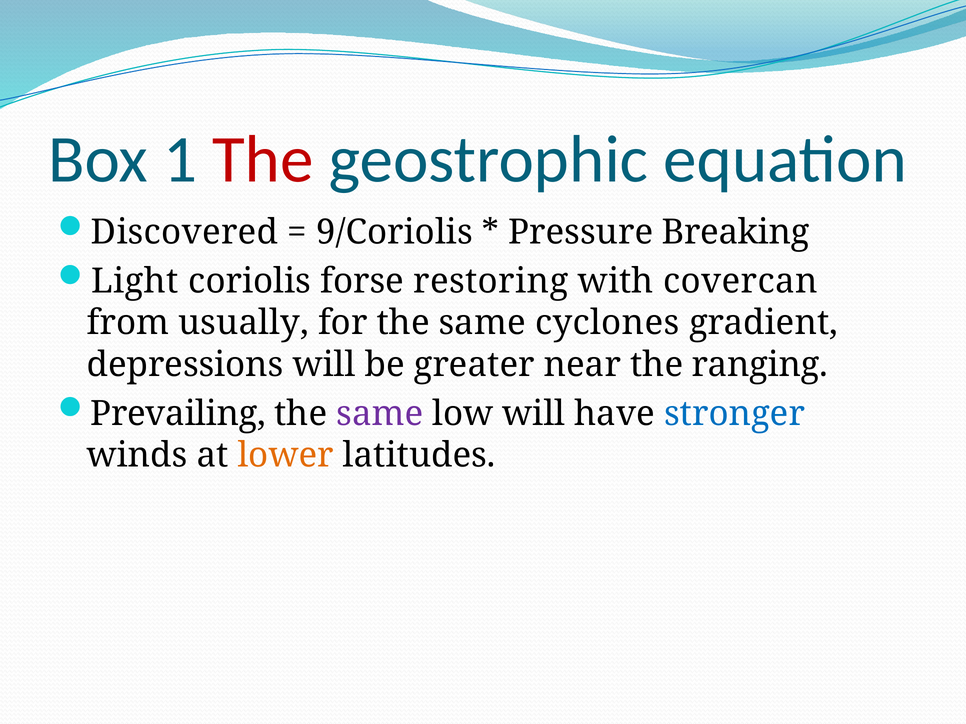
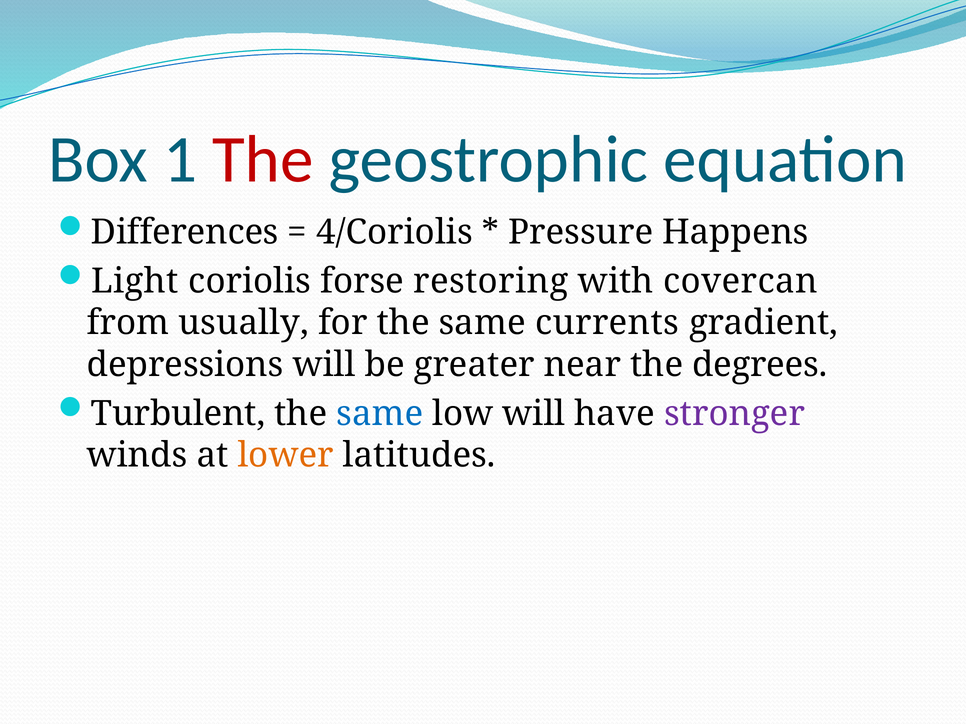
Discovered: Discovered -> Differences (185, 233)
9/Coriolis: 9/Coriolis -> 4/Coriolis (394, 233)
Breaking: Breaking -> Happens (736, 233)
cyclones: cyclones -> currents (607, 323)
ranging: ranging -> degrees (760, 365)
Prevailing: Prevailing -> Turbulent (178, 414)
same colour: purple -> blue (380, 414)
stronger colour: blue -> purple (735, 414)
